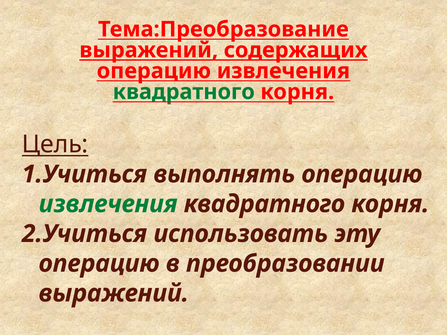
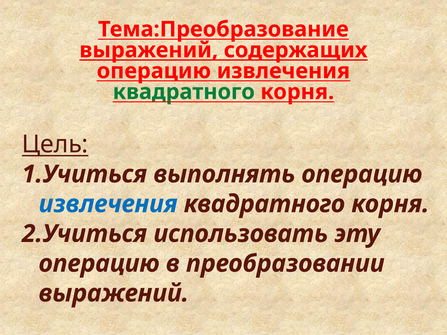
извлечения colour: green -> blue (108, 204)
